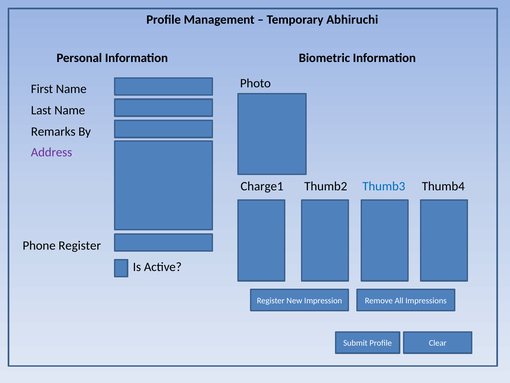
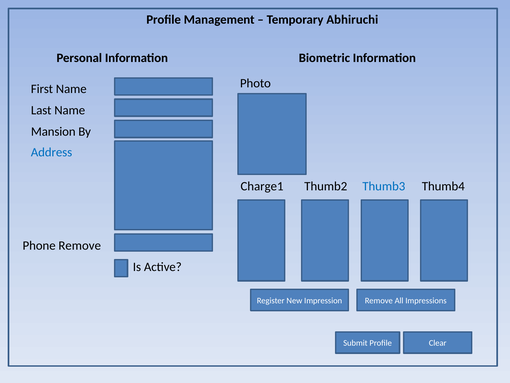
Remarks: Remarks -> Mansion (53, 131)
Address colour: purple -> blue (52, 152)
Phone Register: Register -> Remove (80, 245)
